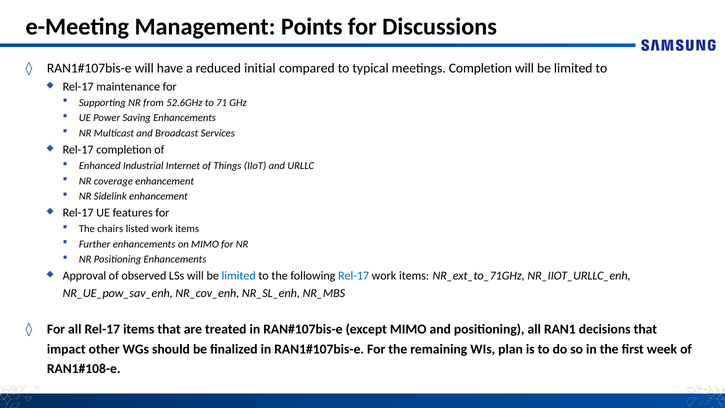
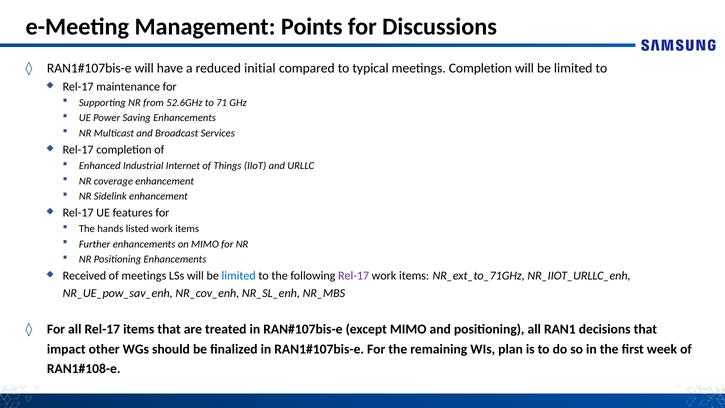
chairs: chairs -> hands (110, 229)
Approval: Approval -> Received (84, 276)
of observed: observed -> meetings (144, 276)
Rel-17 colour: blue -> purple (354, 276)
